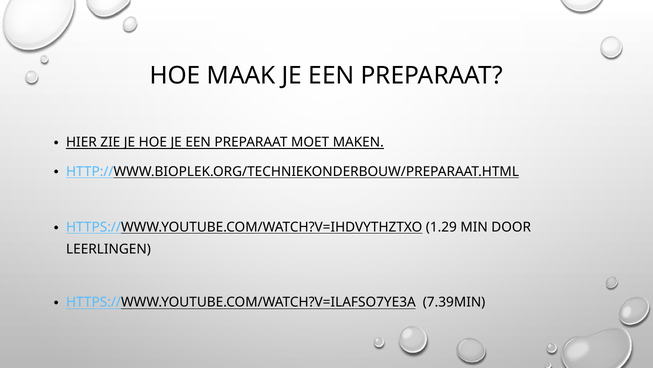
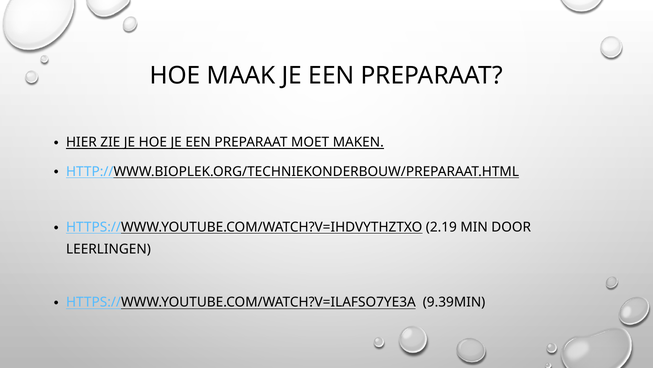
1.29: 1.29 -> 2.19 (441, 227)
7.39MIN: 7.39MIN -> 9.39MIN (454, 302)
